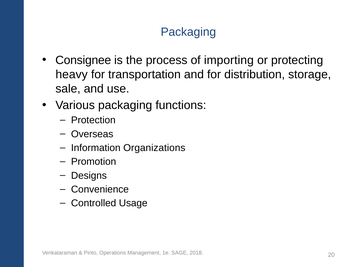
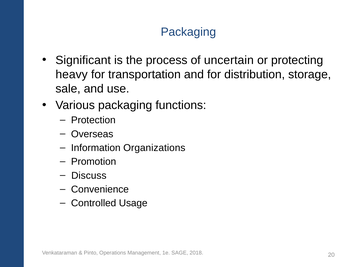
Consignee: Consignee -> Significant (83, 60)
importing: importing -> uncertain (229, 60)
Designs: Designs -> Discuss (89, 176)
